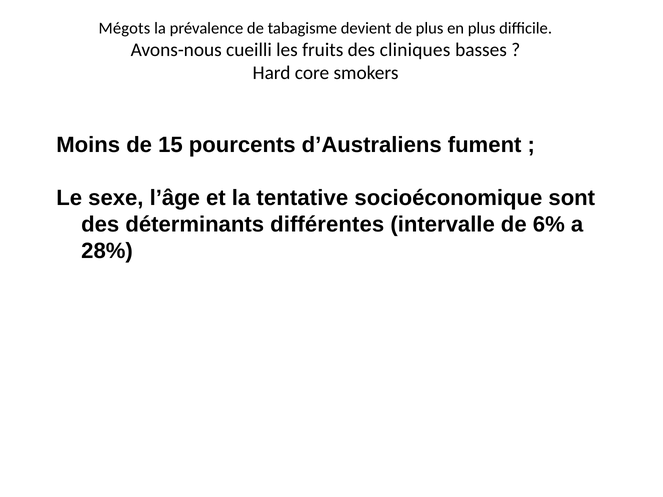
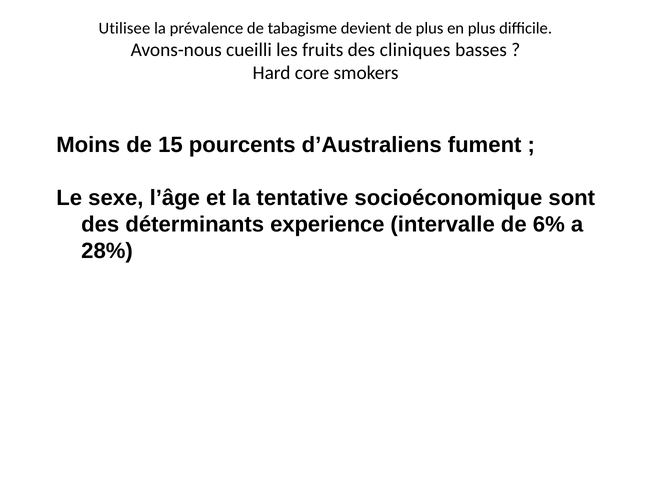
Mégots: Mégots -> Utilisee (124, 28)
différentes: différentes -> experience (327, 225)
